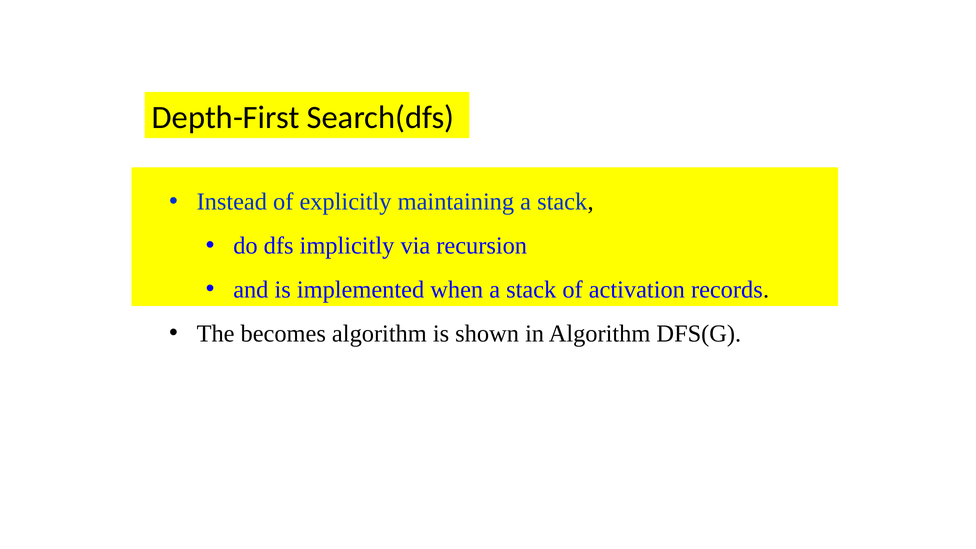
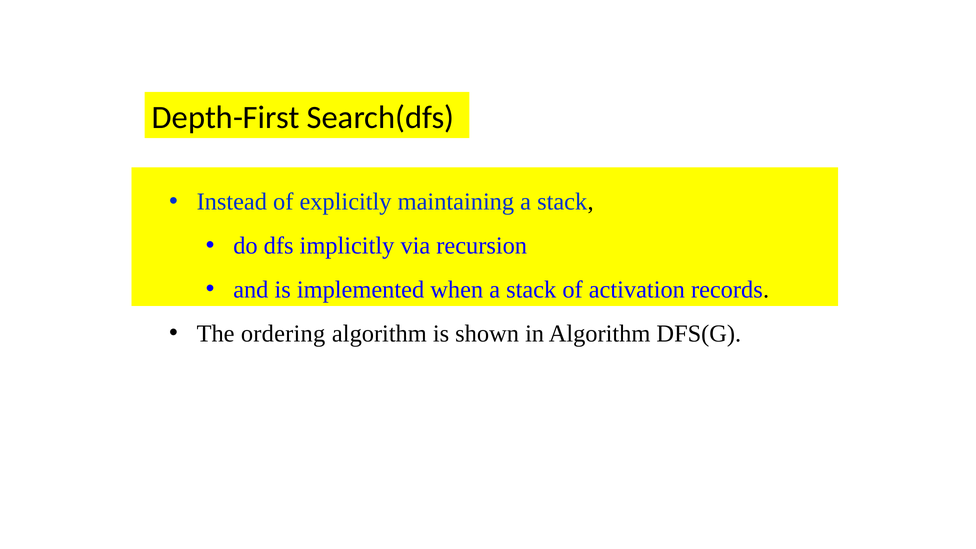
becomes: becomes -> ordering (283, 334)
